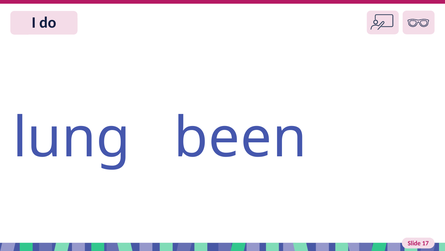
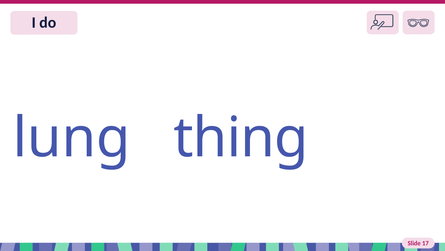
been: been -> thing (241, 138)
